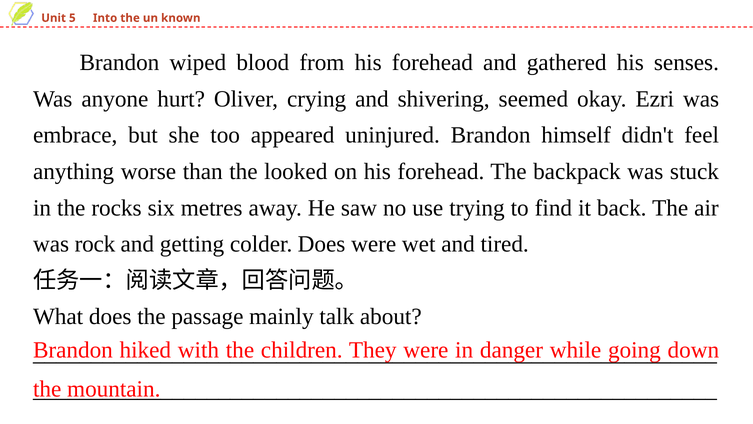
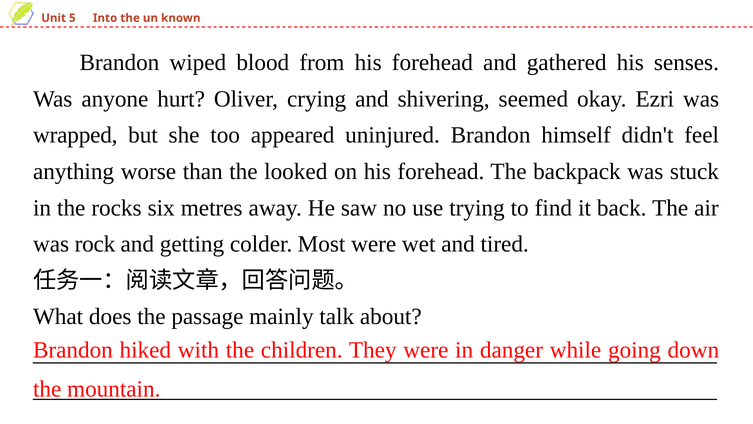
embrace: embrace -> wrapped (75, 135)
colder Does: Does -> Most (322, 244)
